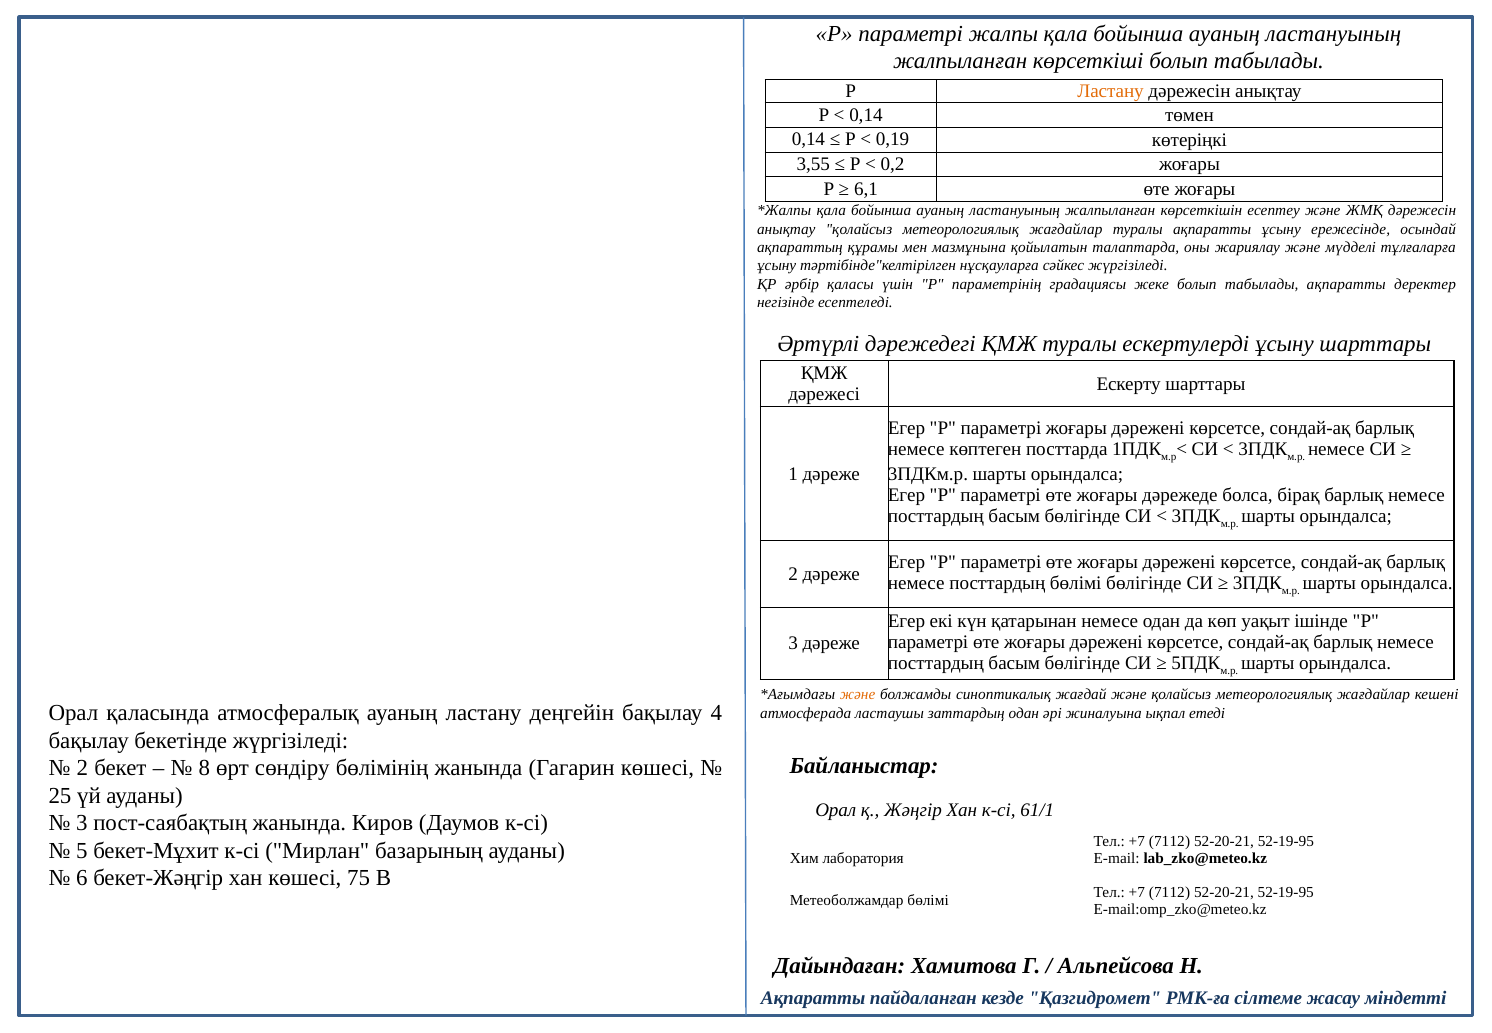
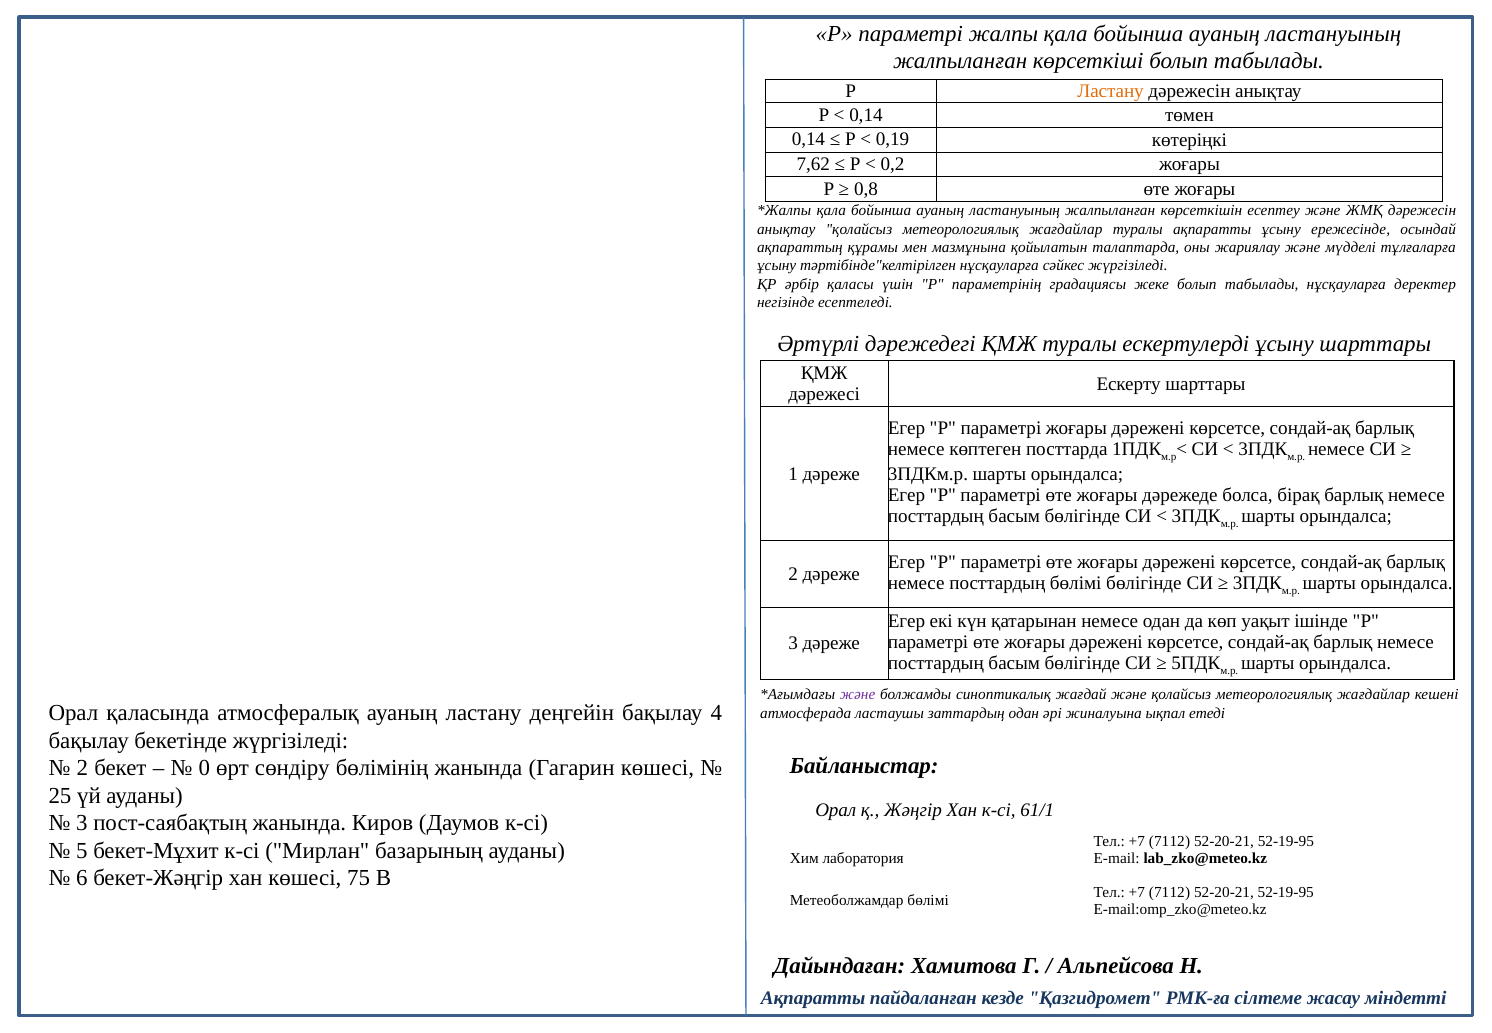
3,55: 3,55 -> 7,62 (813, 164)
6,1: 6,1 -> 0,8 (866, 189)
табылады ақпаратты: ақпаратты -> нұсқауларға (1346, 284)
және colour: orange -> purple (858, 695)
8: 8 -> 0 (204, 768)
